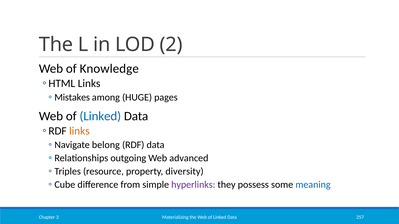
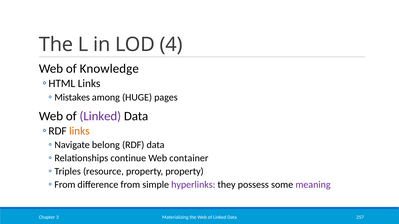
2: 2 -> 4 (171, 45)
Linked colour: blue -> purple (100, 116)
outgoing: outgoing -> continue (128, 158)
advanced: advanced -> container (189, 158)
property diversity: diversity -> property (185, 172)
Cube: Cube -> From (65, 185)
meaning colour: blue -> purple (313, 185)
